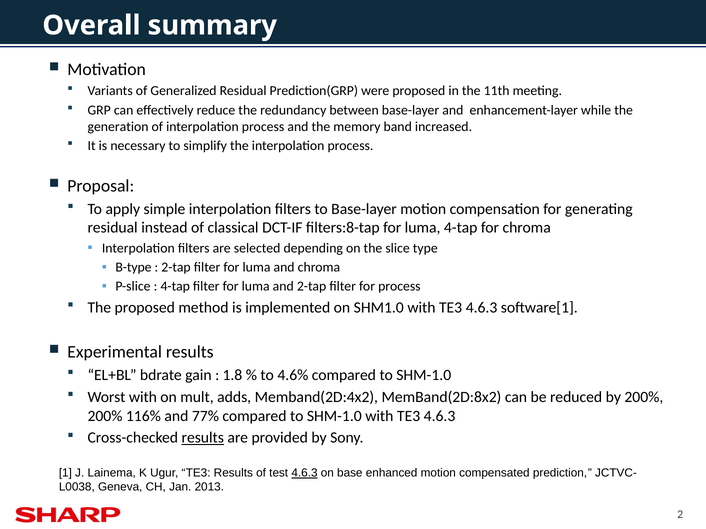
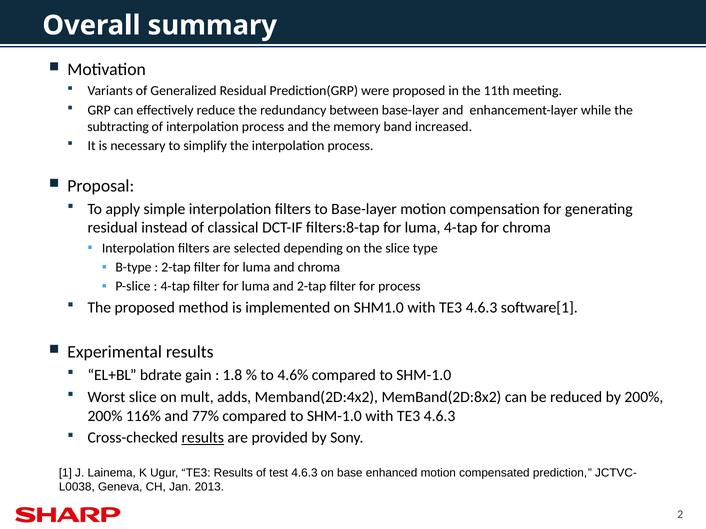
generation: generation -> subtracting (118, 127)
Worst with: with -> slice (143, 397)
4.6.3 underline: present -> none (304, 473)
